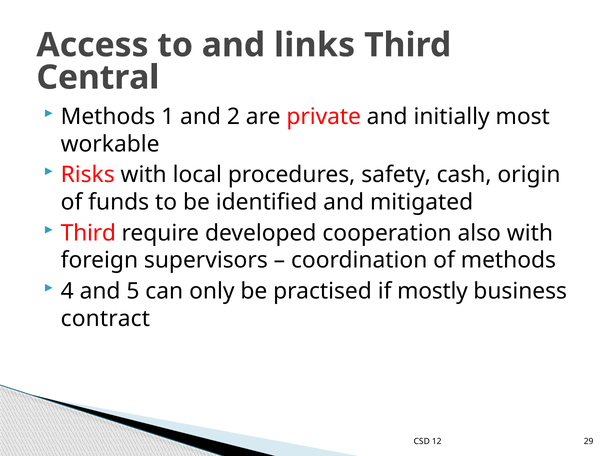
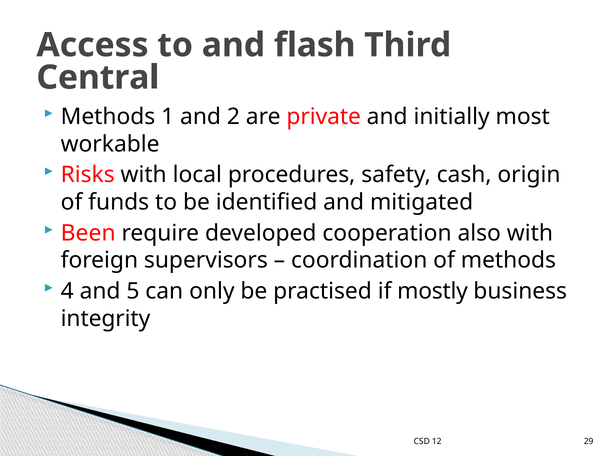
links: links -> flash (315, 45)
Third: Third -> Been (88, 233)
contract: contract -> integrity (105, 319)
